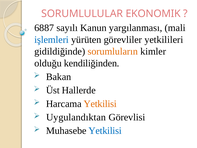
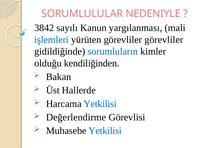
EKONOMIK: EKONOMIK -> NEDENIYLE (153, 14)
6887: 6887 -> 3842 (44, 28)
görevliler yetkilileri: yetkilileri -> görevliler (164, 40)
sorumluların colour: orange -> blue (113, 51)
Yetkilisi colour: orange -> blue (100, 104)
Uygulandıktan: Uygulandıktan -> Değerlendirme (76, 117)
